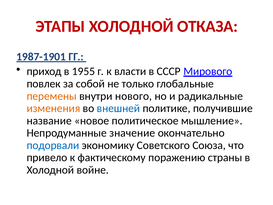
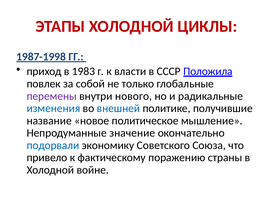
ОТКАЗА: ОТКАЗА -> ЦИКЛЫ (207, 26)
1987-1901: 1987-1901 -> 1987-1998 (41, 57)
1955: 1955 -> 1983 (84, 71)
Мирового: Мирового -> Положила (208, 71)
перемены colour: orange -> purple (52, 96)
изменения colour: orange -> blue (53, 108)
